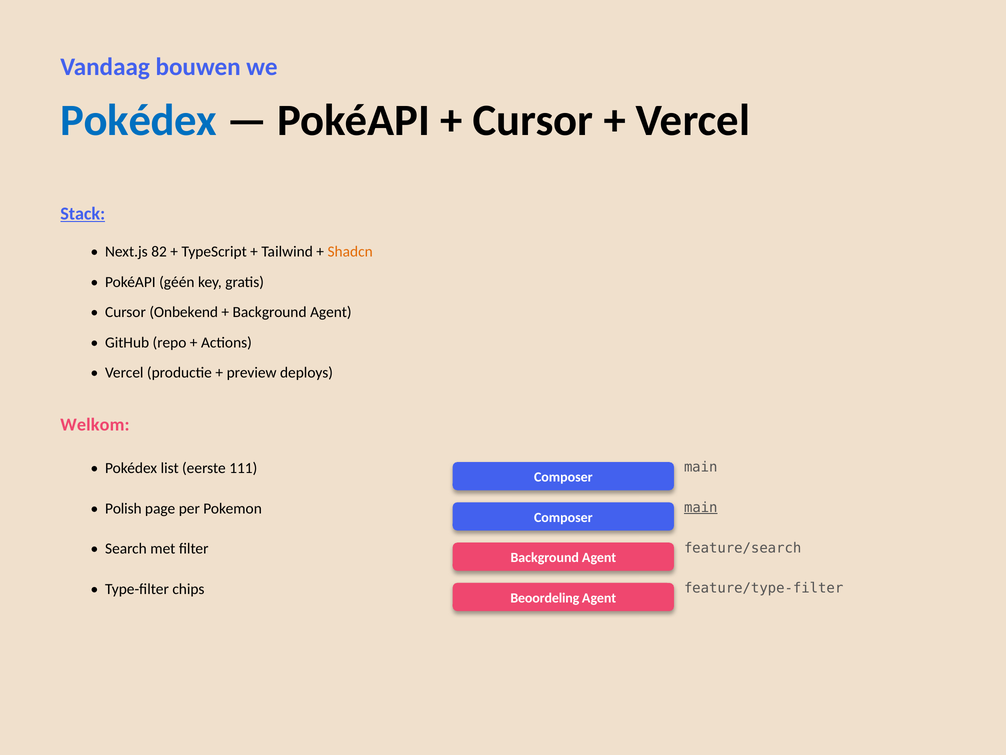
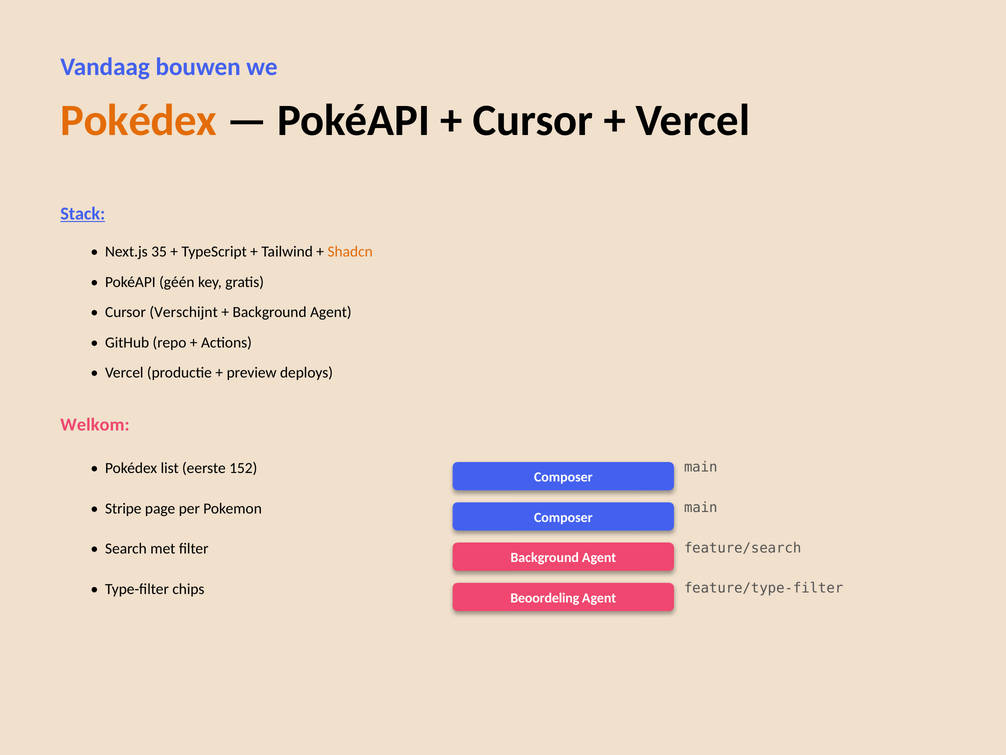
Pokédex colour: blue -> orange (139, 120)
82: 82 -> 35 (159, 252)
Onbekend: Onbekend -> Verschijnt (184, 312)
111: 111 -> 152 (243, 468)
main underline: present -> none (701, 507)
Polish: Polish -> Stripe (123, 508)
